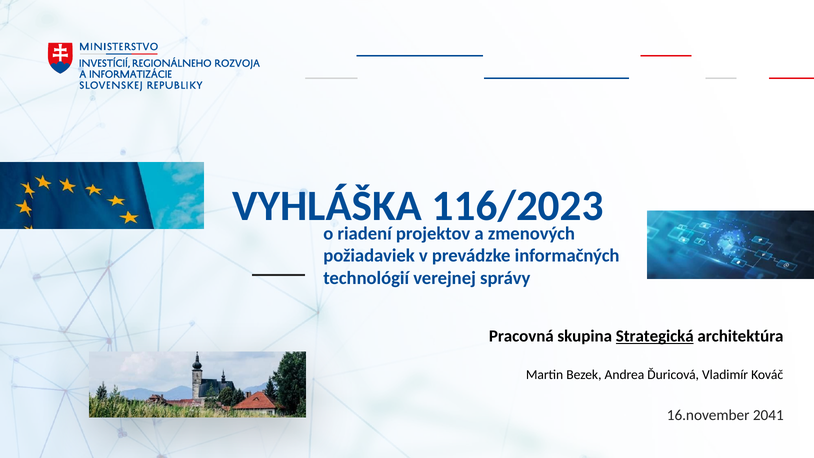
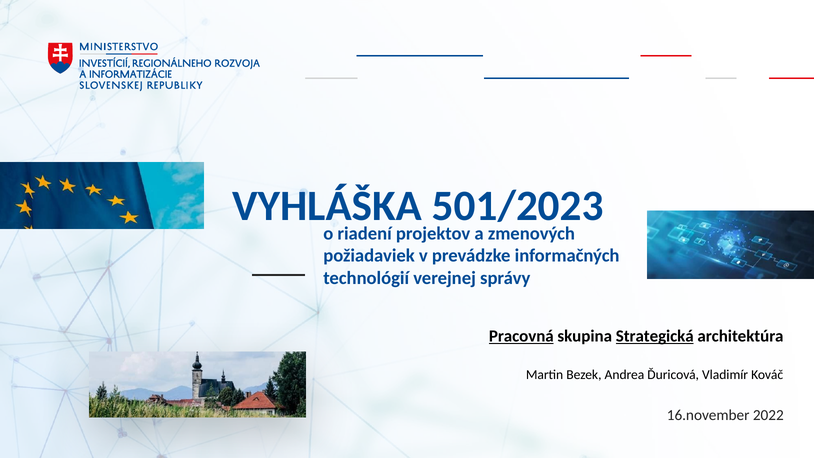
116/2023: 116/2023 -> 501/2023 (518, 206)
Pracovná underline: none -> present (521, 336)
2041: 2041 -> 2022 (768, 415)
